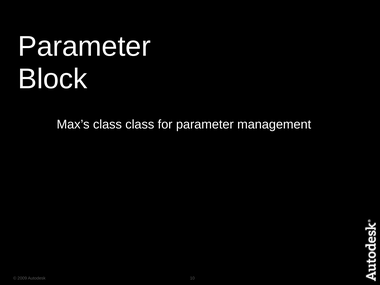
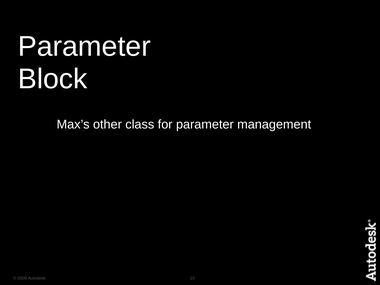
Max’s class: class -> other (107, 124)
